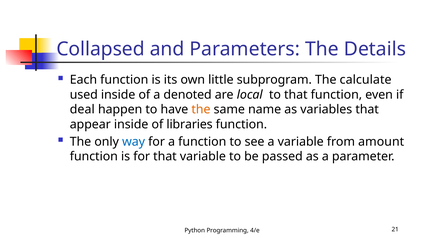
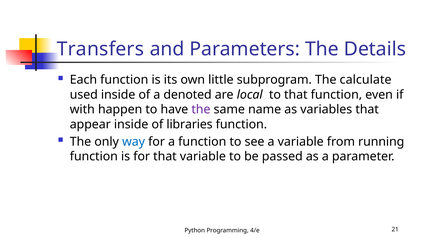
Collapsed: Collapsed -> Transfers (100, 49)
deal: deal -> with (82, 109)
the colour: orange -> purple (201, 109)
amount: amount -> running (381, 142)
